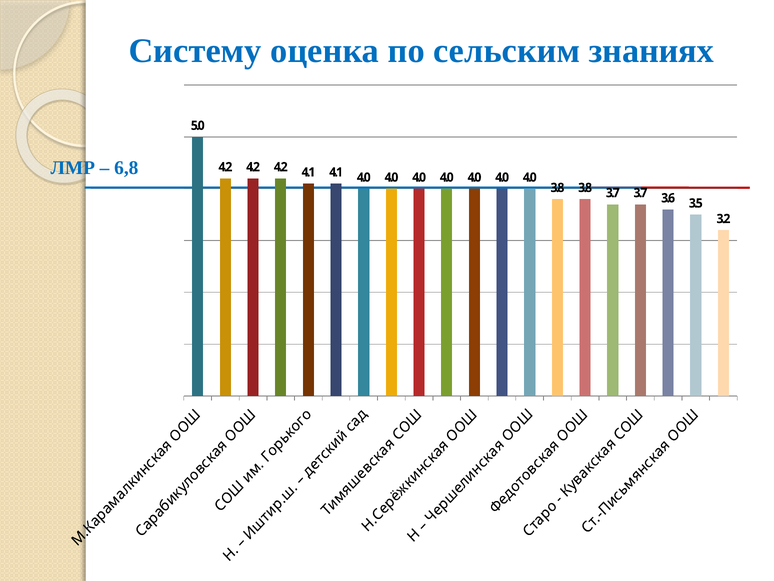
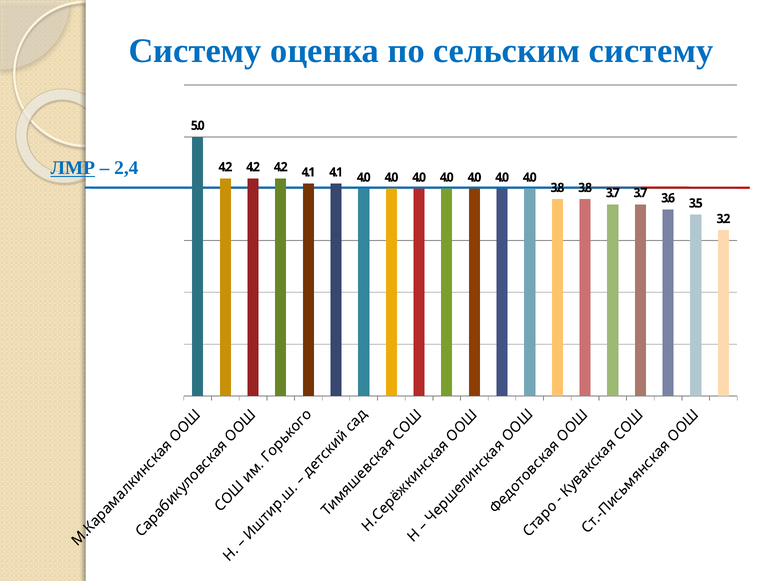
сельским знаниях: знаниях -> систему (651, 51)
ЛМР underline: none -> present (73, 168)
6,8: 6,8 -> 2,4 (126, 168)
